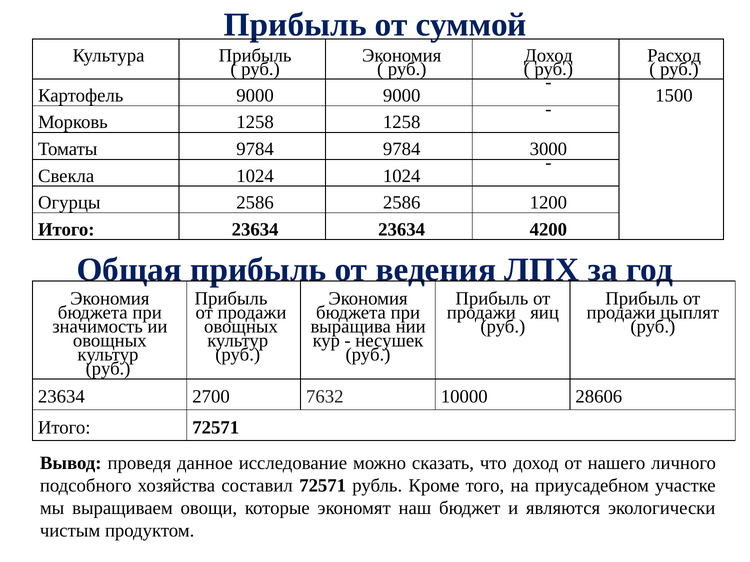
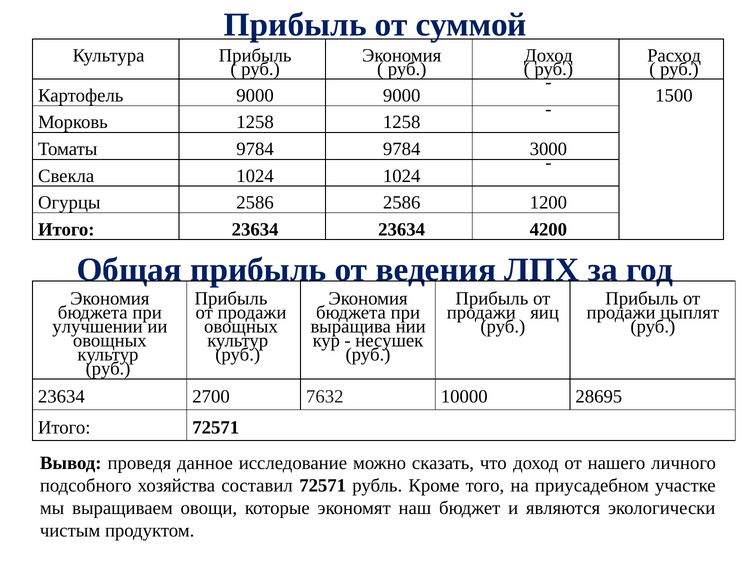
значимость: значимость -> улучшении (98, 327)
28606: 28606 -> 28695 (599, 397)
